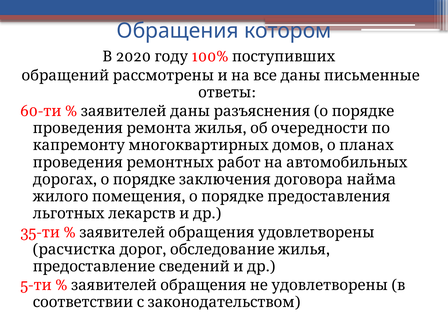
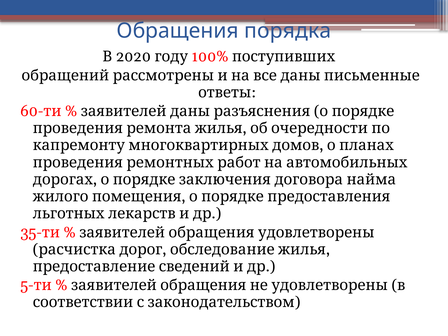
котором: котором -> порядка (288, 31)
